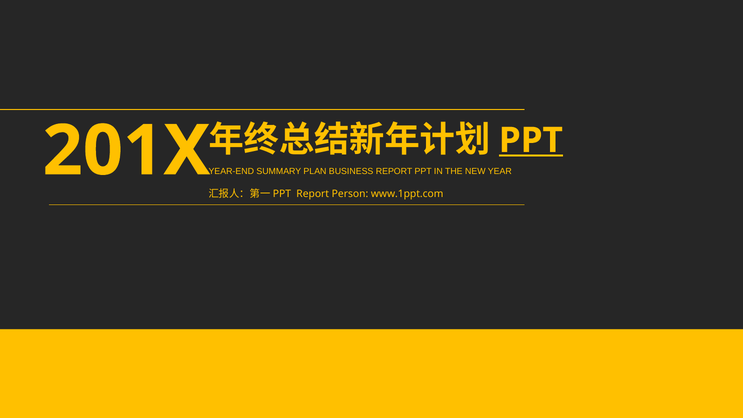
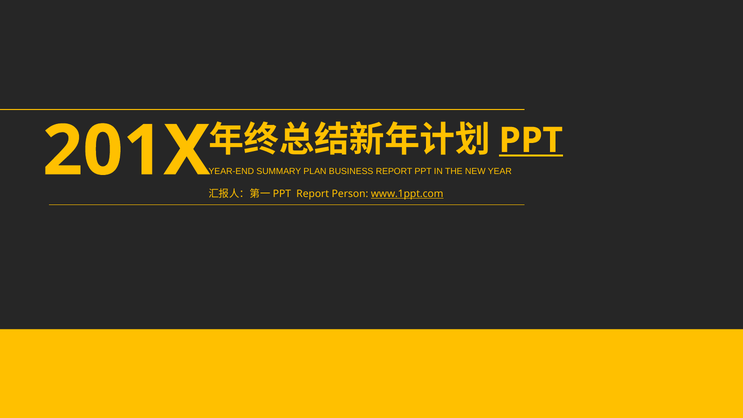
www.1ppt.com underline: none -> present (407, 194)
